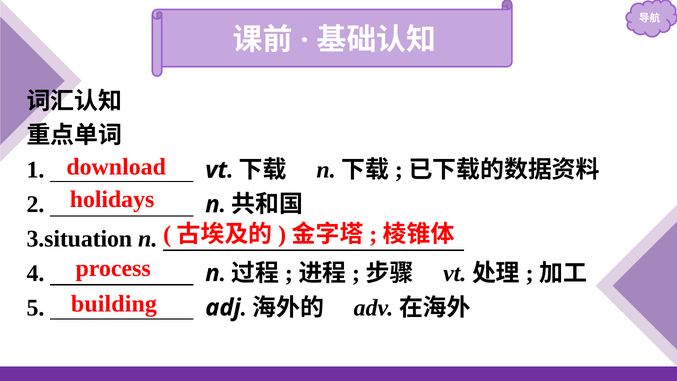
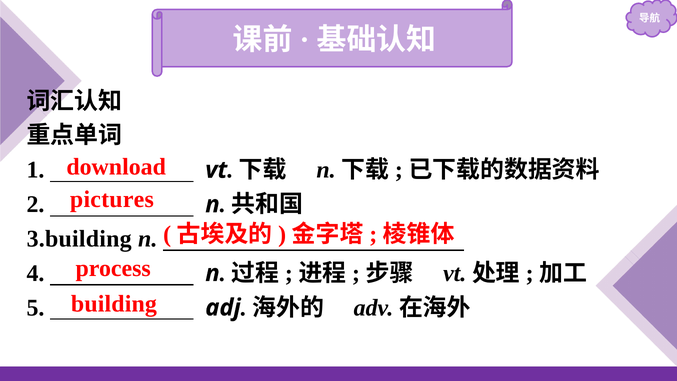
holidays: holidays -> pictures (112, 199)
3.situation: 3.situation -> 3.building (79, 239)
